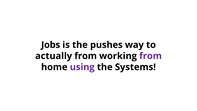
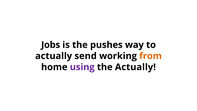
actually from: from -> send (86, 56)
from colour: purple -> orange (151, 56)
the Systems: Systems -> Actually (135, 67)
